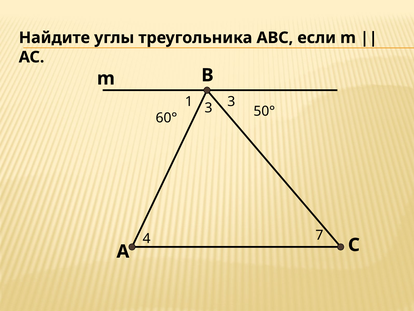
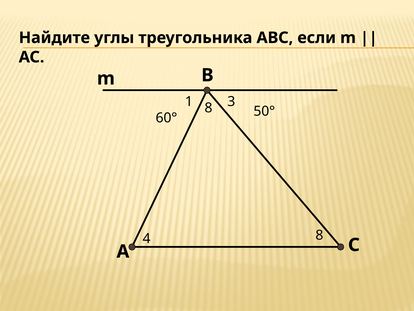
1 3: 3 -> 8 (208, 108)
4 7: 7 -> 8 (319, 235)
